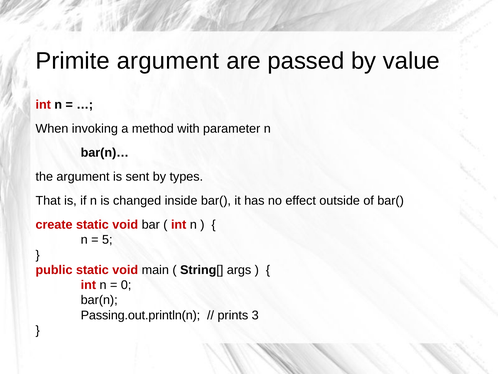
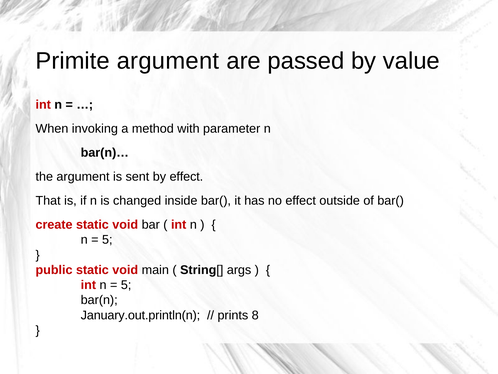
by types: types -> effect (186, 177)
0: 0 -> 5 (126, 285)
Passing.out.println(n: Passing.out.println(n -> January.out.println(n (140, 315)
3: 3 -> 8 (255, 315)
